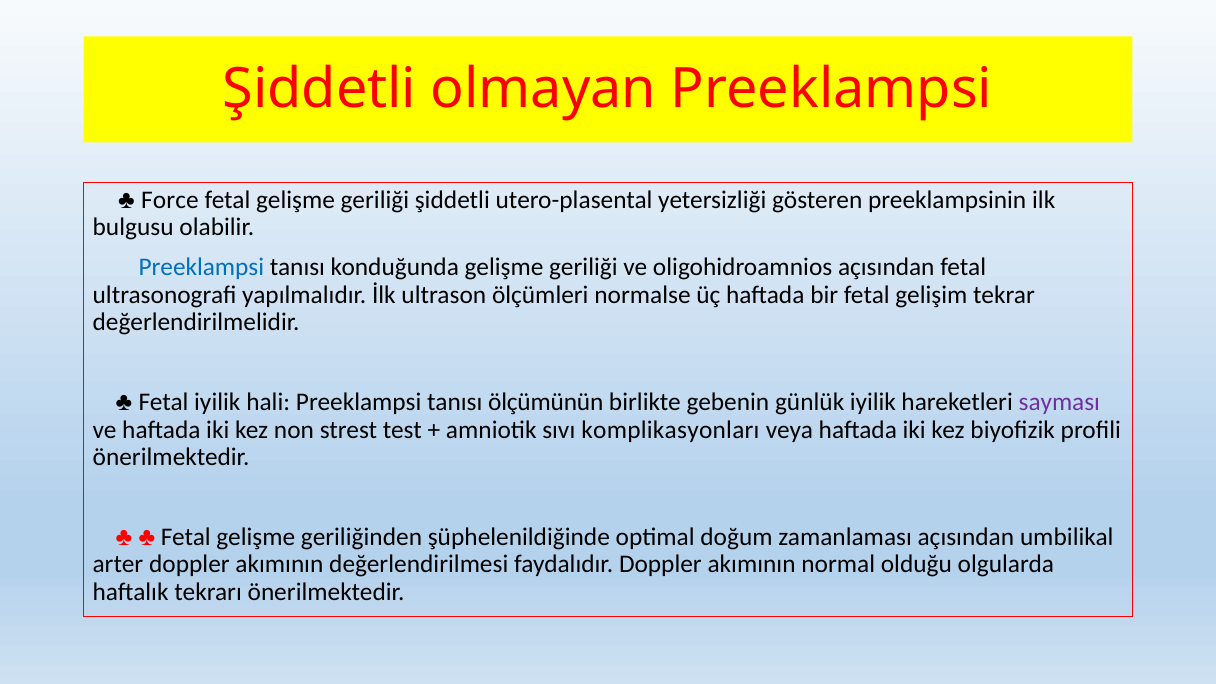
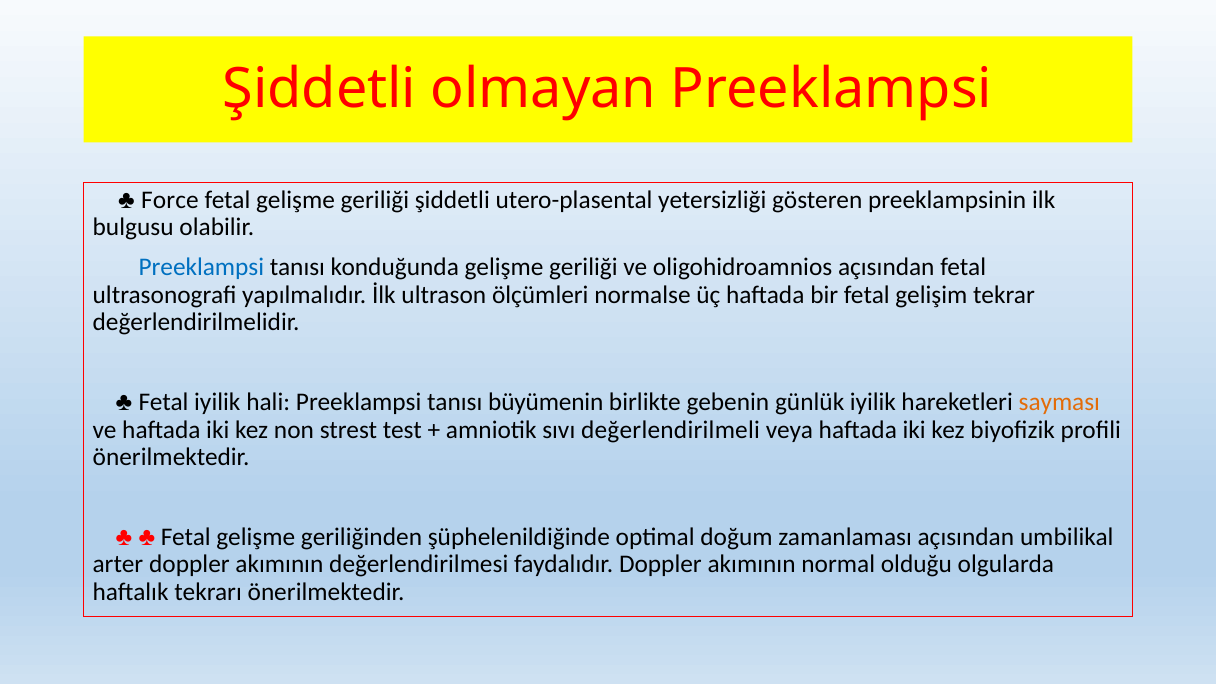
ölçümünün: ölçümünün -> büyümenin (546, 402)
sayması colour: purple -> orange (1059, 402)
komplikasyonları: komplikasyonları -> değerlendirilmeli (670, 430)
